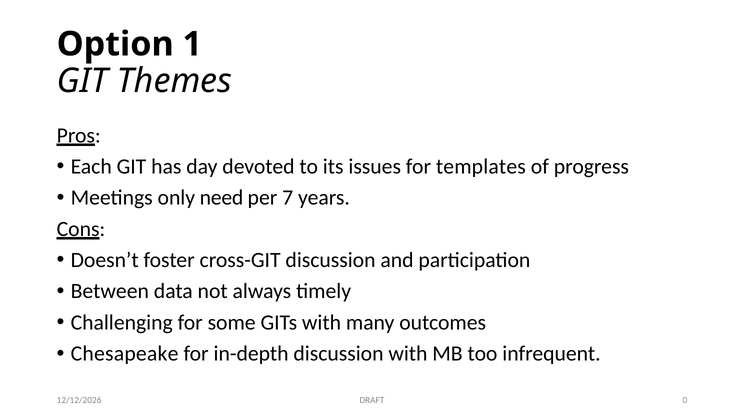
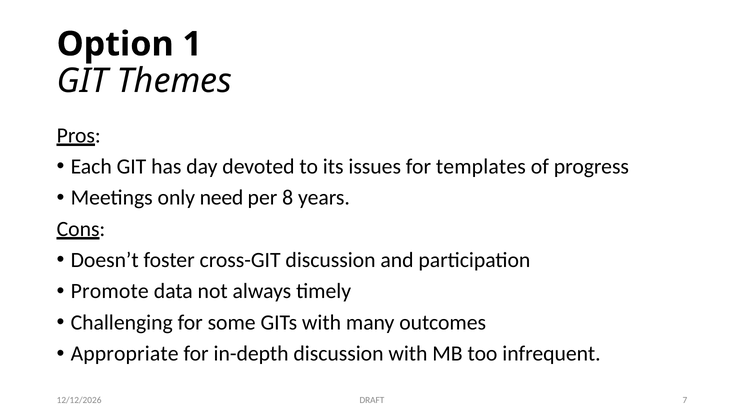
7: 7 -> 8 (288, 198)
Between: Between -> Promote (110, 291)
Chesapeake: Chesapeake -> Appropriate (125, 353)
0: 0 -> 7 (685, 400)
